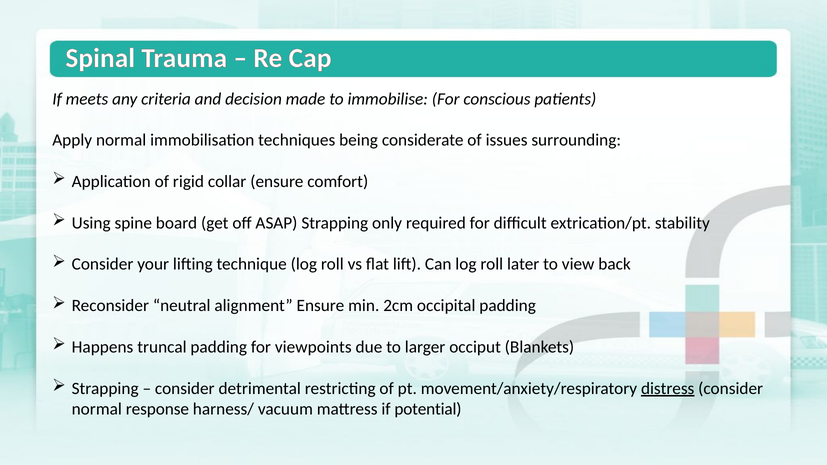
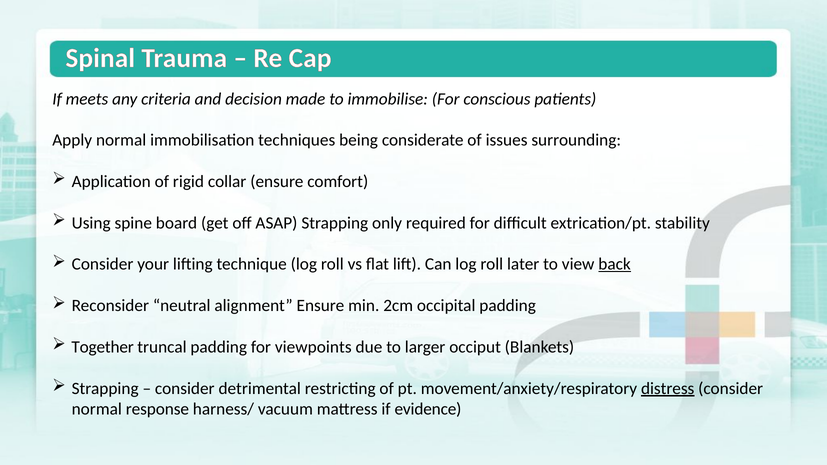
back underline: none -> present (615, 264)
Happens: Happens -> Together (103, 347)
potential: potential -> evidence (428, 409)
